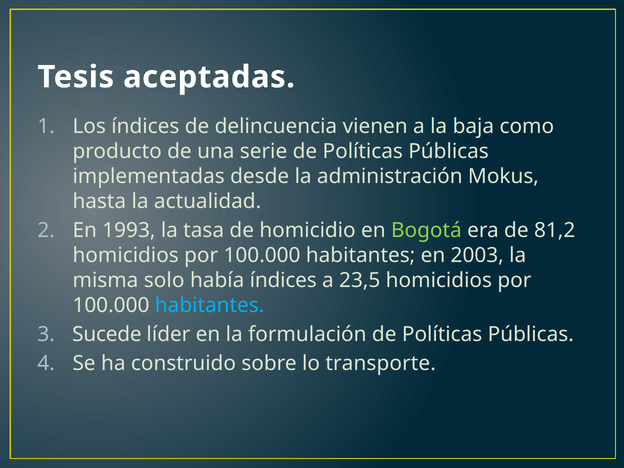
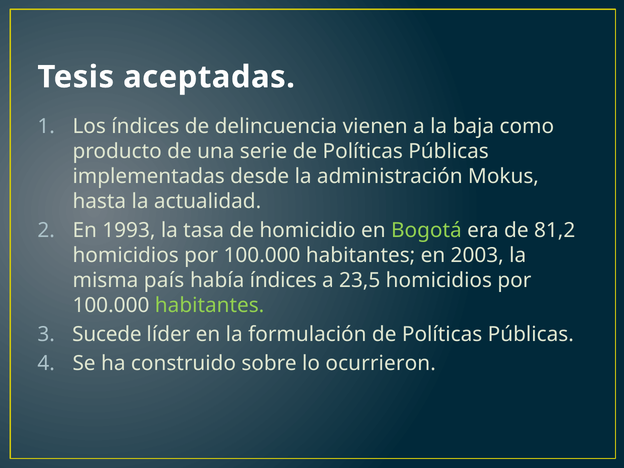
solo: solo -> país (164, 280)
habitantes colour: light blue -> light green (210, 305)
transporte: transporte -> ocurrieron (381, 363)
